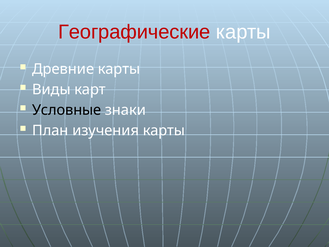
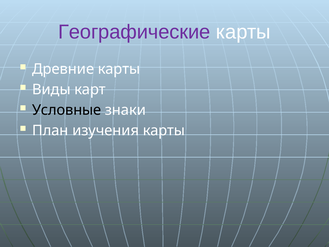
Географические colour: red -> purple (134, 32)
